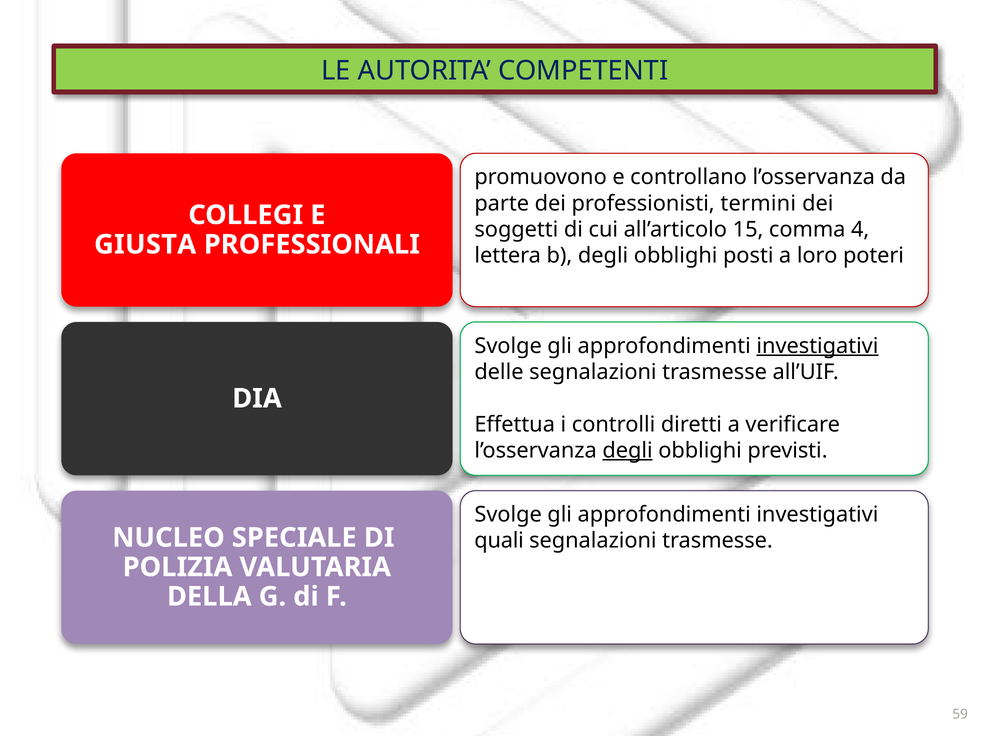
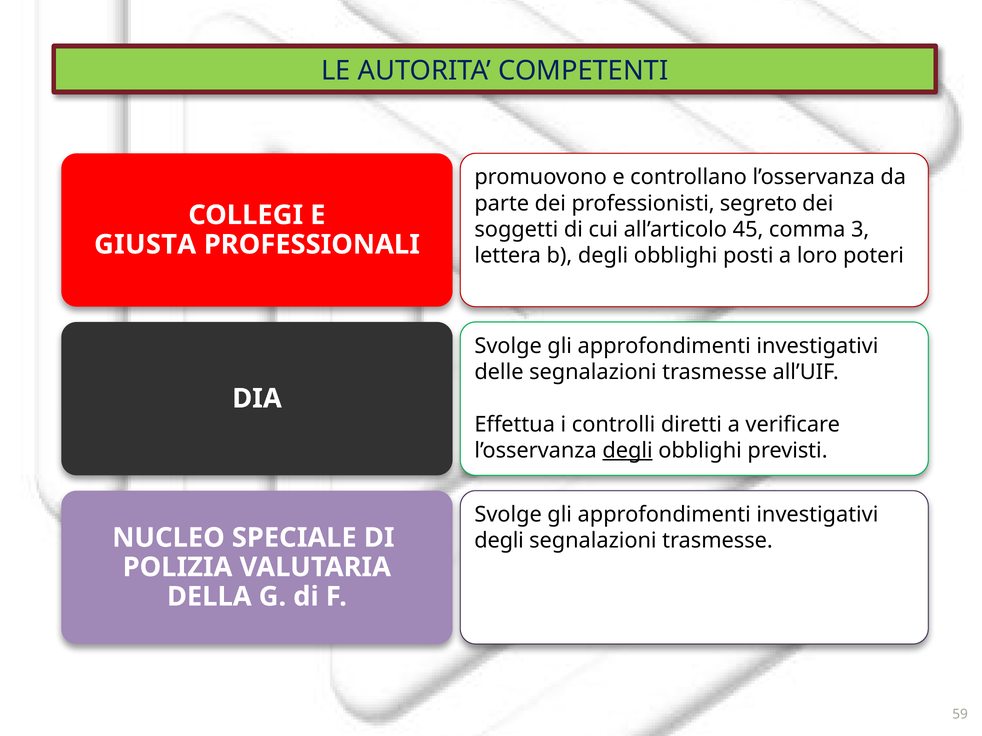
termini: termini -> segreto (758, 204)
15: 15 -> 45 (748, 230)
4: 4 -> 3 (860, 230)
investigativi underline: present -> none (817, 346)
quali: quali -> degli (499, 541)
